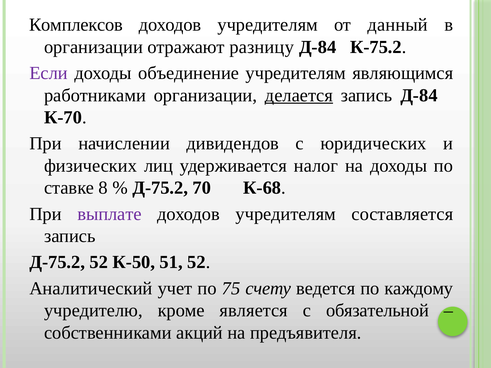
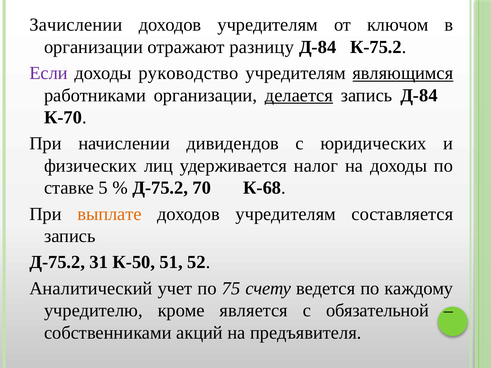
Комплексов: Комплексов -> Зачислении (76, 25)
данный: данный -> ключом (398, 25)
объединение: объединение -> руководство (188, 73)
являющимся underline: none -> present (403, 73)
8: 8 -> 5 (103, 188)
выплате colour: purple -> orange (110, 214)
Д-75.2 52: 52 -> 31 (99, 262)
